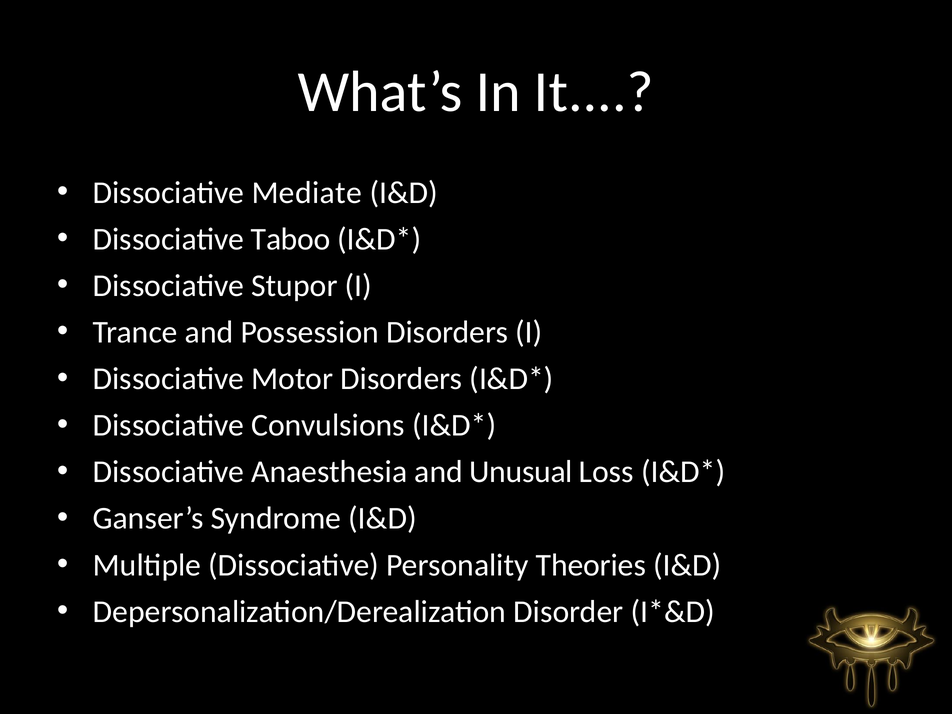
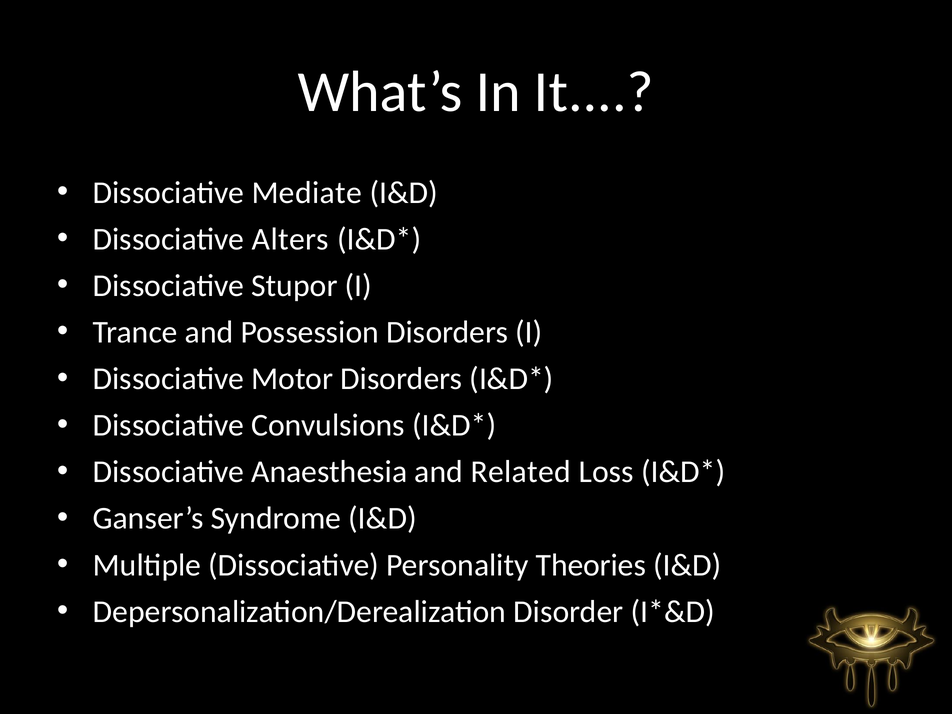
Taboo: Taboo -> Alters (290, 239)
Unusual: Unusual -> Related (521, 472)
